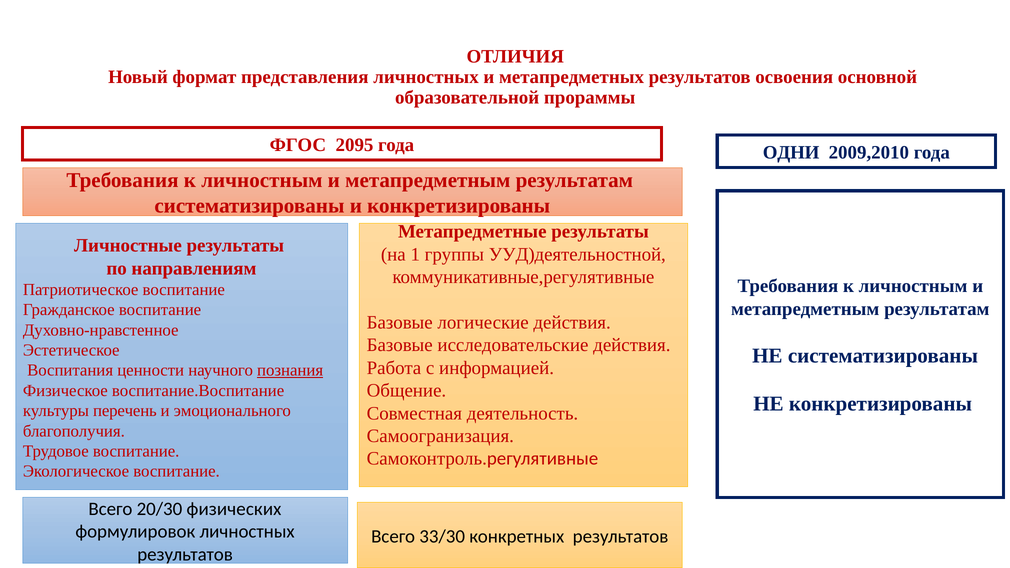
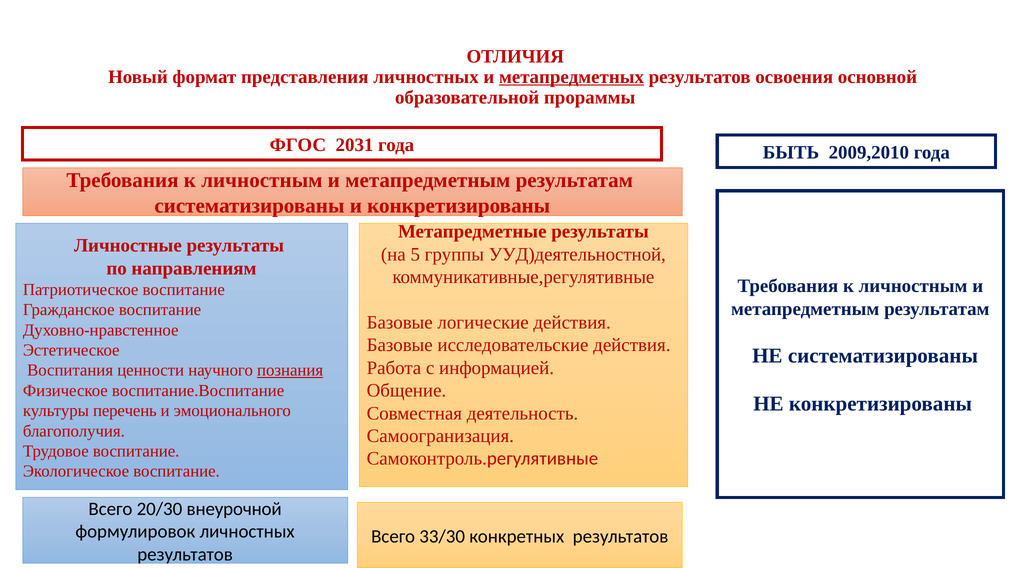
метапредметных underline: none -> present (572, 77)
2095: 2095 -> 2031 (355, 145)
ОДНИ: ОДНИ -> БЫТЬ (791, 153)
1: 1 -> 5 (415, 254)
физических: физических -> внеурочной (234, 509)
